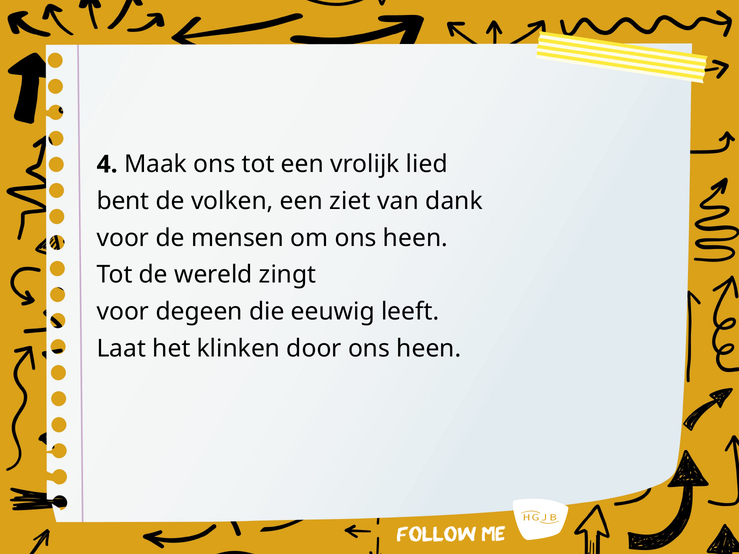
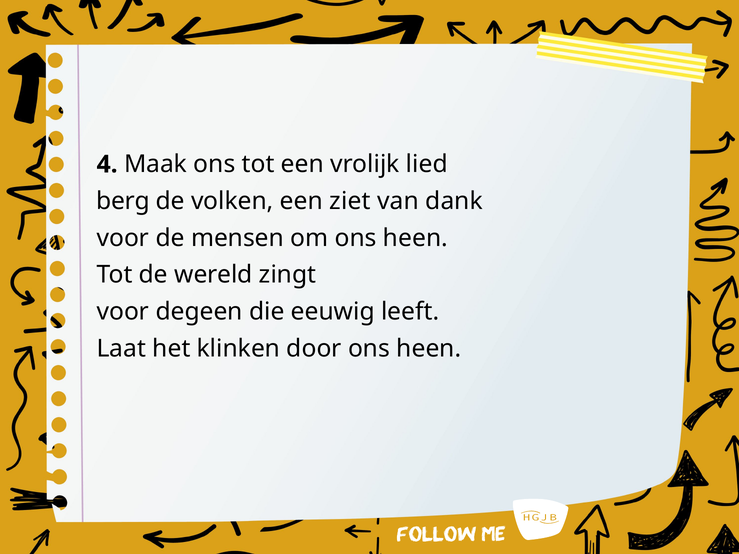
bent: bent -> berg (123, 201)
